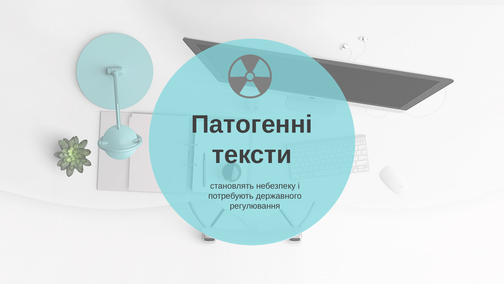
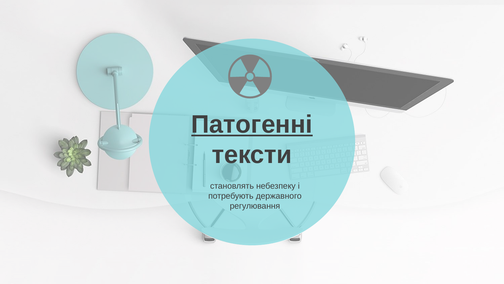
Патогенні underline: none -> present (252, 124)
